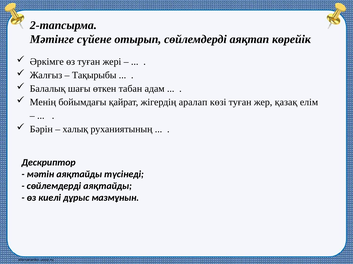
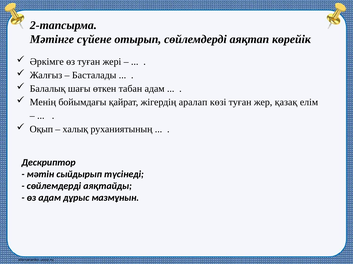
Тақырыбы: Тақырыбы -> Басталады (94, 75)
Бәрін: Бәрін -> Оқып (41, 129)
мәтін аяқтайды: аяқтайды -> сыйдырып (79, 175)
өз киелі: киелі -> адам (50, 198)
